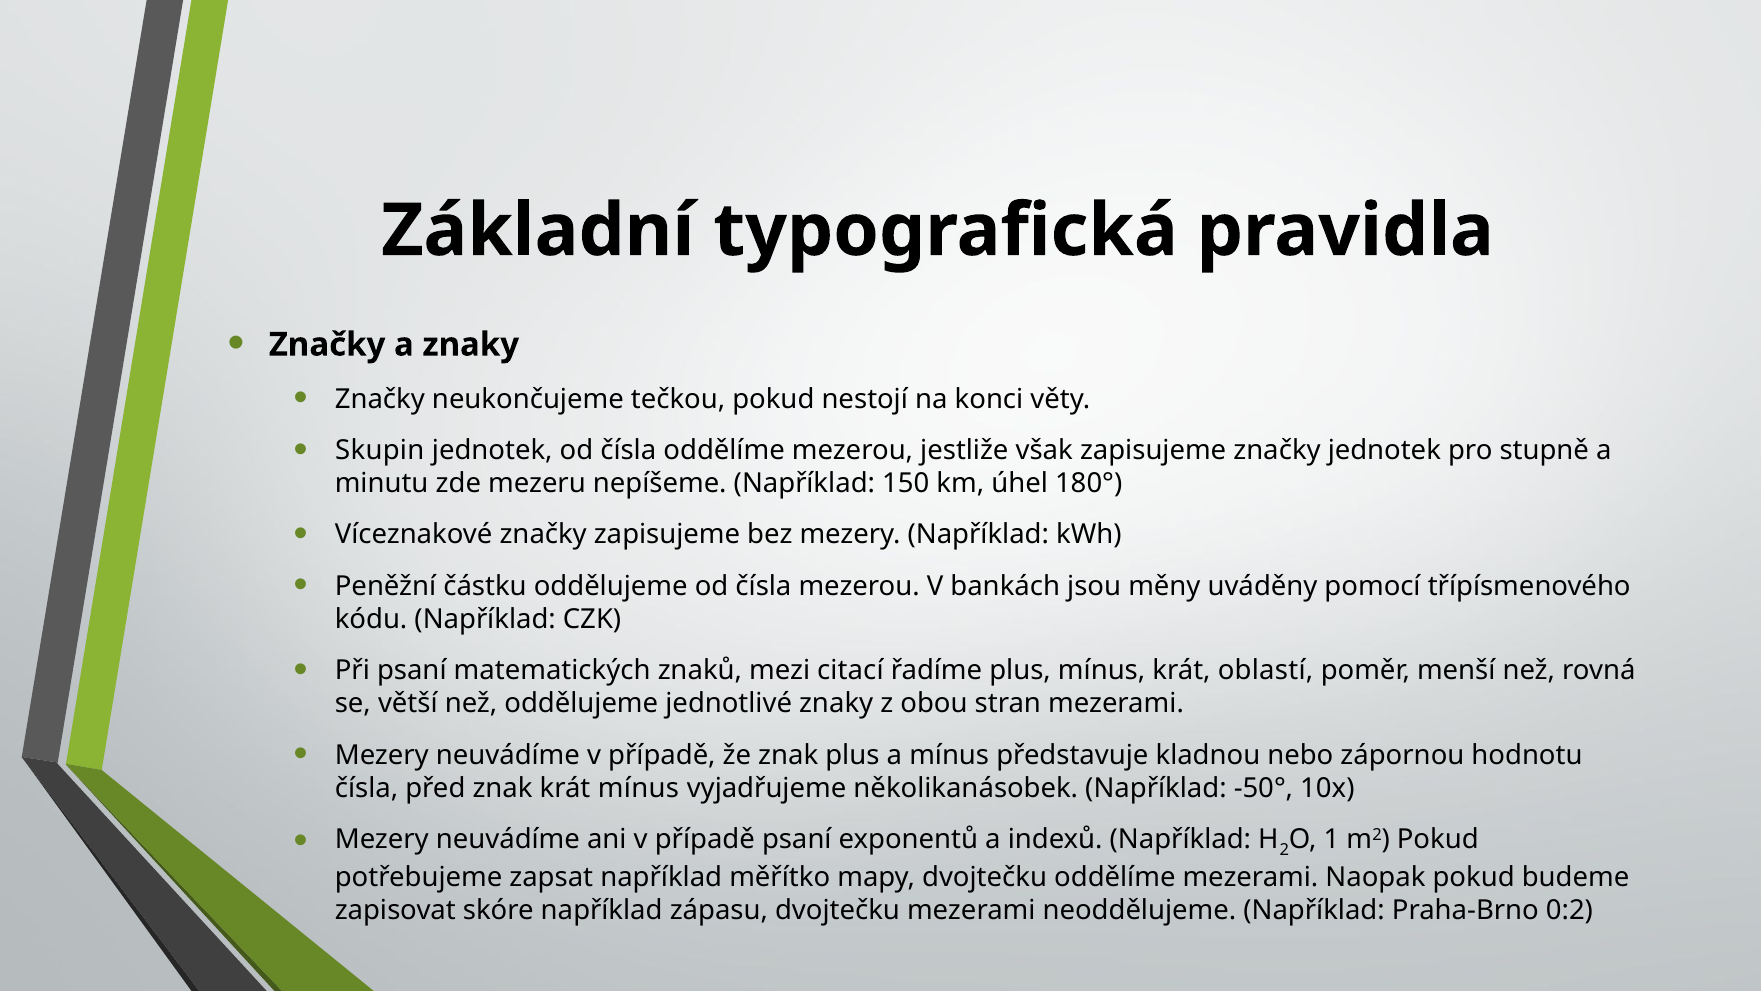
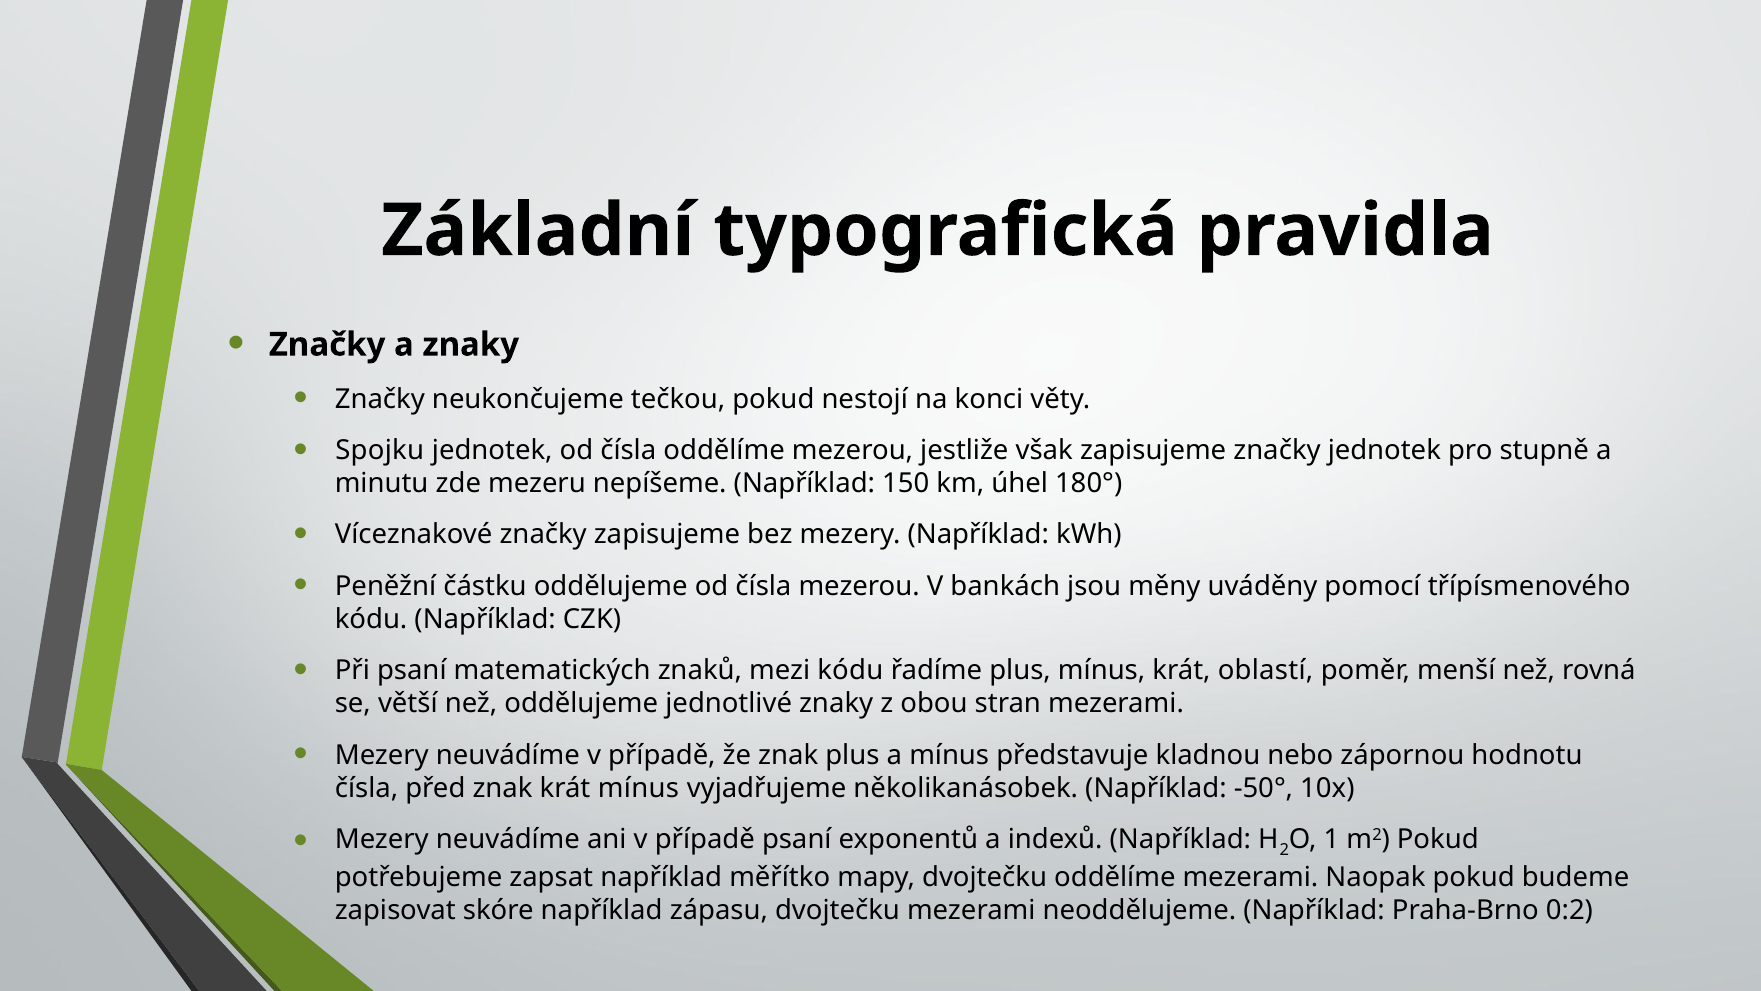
Skupin: Skupin -> Spojku (380, 450)
mezi citací: citací -> kódu (850, 670)
